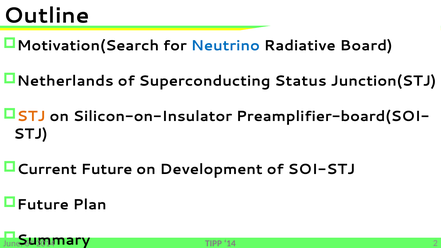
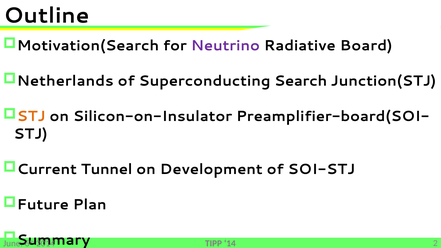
Neutrino colour: blue -> purple (225, 46)
Status: Status -> Search (301, 81)
Current Future: Future -> Tunnel (107, 169)
